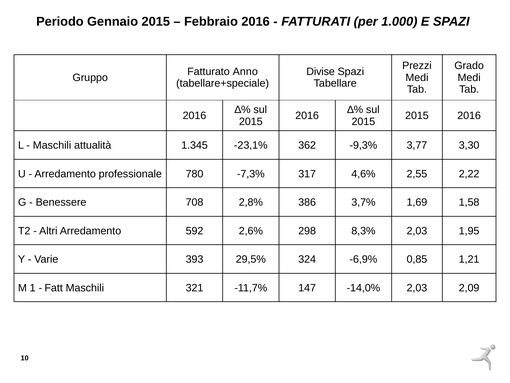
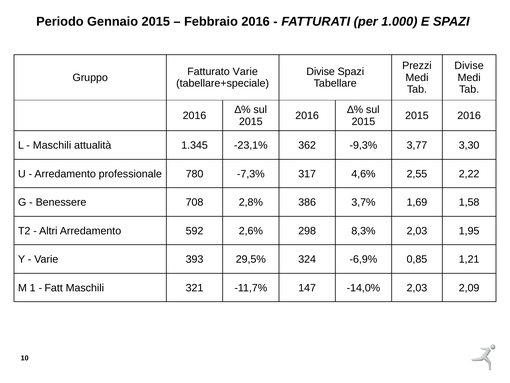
Grado: Grado -> Divise (469, 66)
Fatturato Anno: Anno -> Varie (245, 72)
